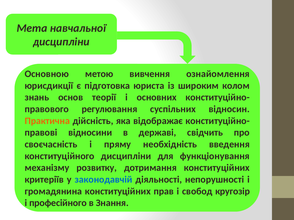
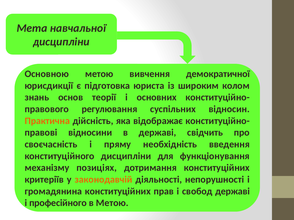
ознайомлення: ознайомлення -> демократичної (218, 74)
розвитку: розвитку -> позиціях (97, 168)
законодавчій colour: blue -> orange (104, 180)
свобод кругозір: кругозір -> державі (233, 192)
в Знання: Знання -> Метою (112, 203)
